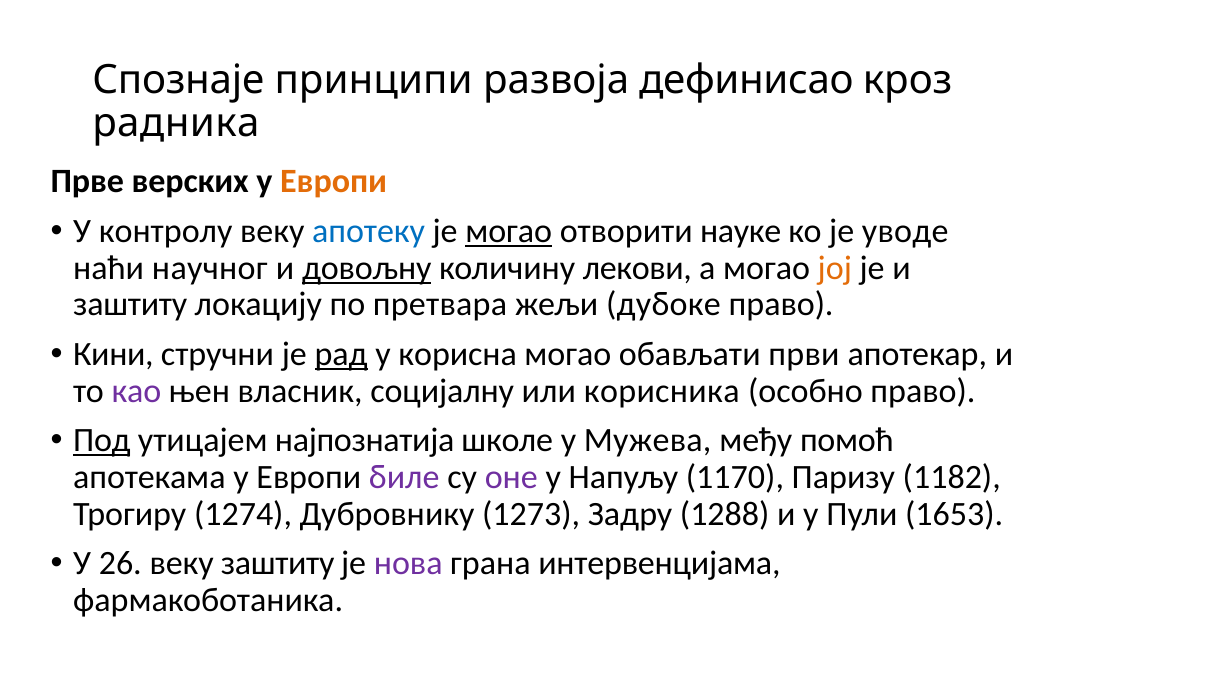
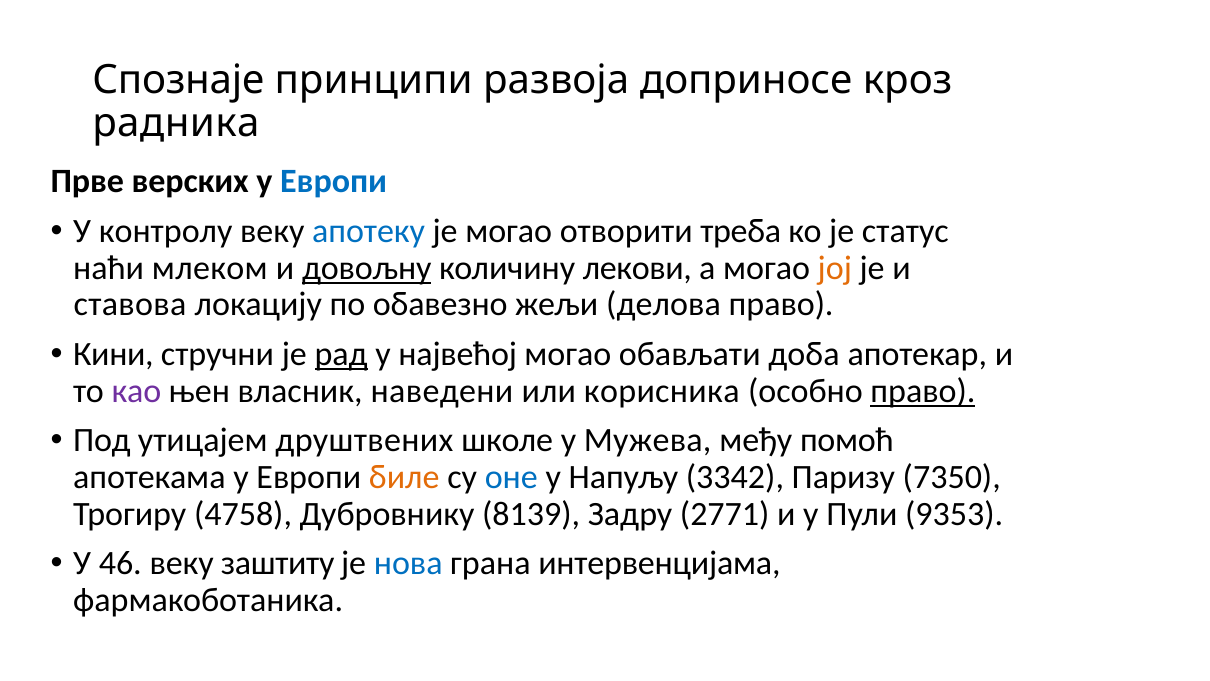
дефинисао: дефинисао -> доприносе (746, 80)
Европи colour: orange -> blue (334, 182)
могао underline: present -> none (509, 231)
науке: науке -> треба (741, 231)
уводе: уводе -> статус (905, 231)
научног: научног -> млеком (210, 268)
заштиту: заштиту -> ставова (130, 305)
претвара: претвара -> обавезно (440, 305)
дубоке: дубоке -> делова (663, 305)
корисна: корисна -> највећој (458, 354)
први: први -> доба (804, 354)
социјалну: социјалну -> наведени (442, 391)
право underline: none -> present (923, 391)
Под underline: present -> none (102, 440)
најпознатија: најпознатија -> друштвених (364, 440)
биле colour: purple -> orange (404, 477)
оне colour: purple -> blue (511, 477)
1170: 1170 -> 3342 (735, 477)
1182: 1182 -> 7350 (952, 477)
1274: 1274 -> 4758 (243, 514)
1273: 1273 -> 8139 (531, 514)
1288: 1288 -> 2771 (725, 514)
1653: 1653 -> 9353 (954, 514)
26: 26 -> 46 (120, 563)
нова colour: purple -> blue (408, 563)
